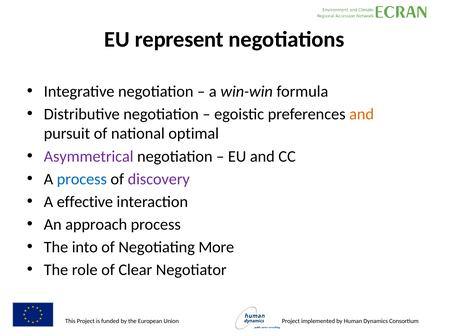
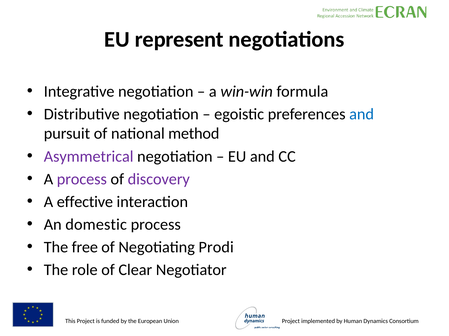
and colour: orange -> blue (362, 114)
optimal: optimal -> method (194, 134)
process colour: blue -> purple (82, 179)
approach: approach -> domestic (96, 225)
into: into -> free (85, 248)
More: More -> Prodi (216, 248)
